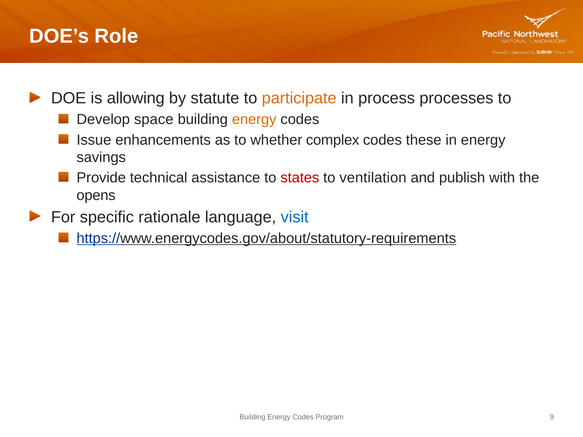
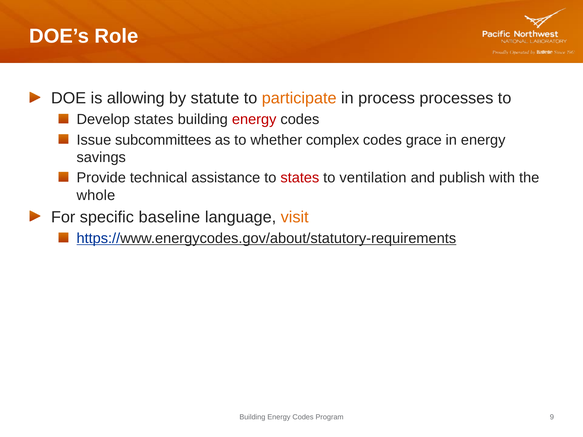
Develop space: space -> states (154, 120)
energy colour: orange -> red (254, 120)
enhancements: enhancements -> subcommittees (163, 140)
these: these -> grace (424, 140)
opens: opens -> whole (96, 195)
rationale: rationale -> baseline (169, 217)
visit colour: blue -> orange (295, 217)
